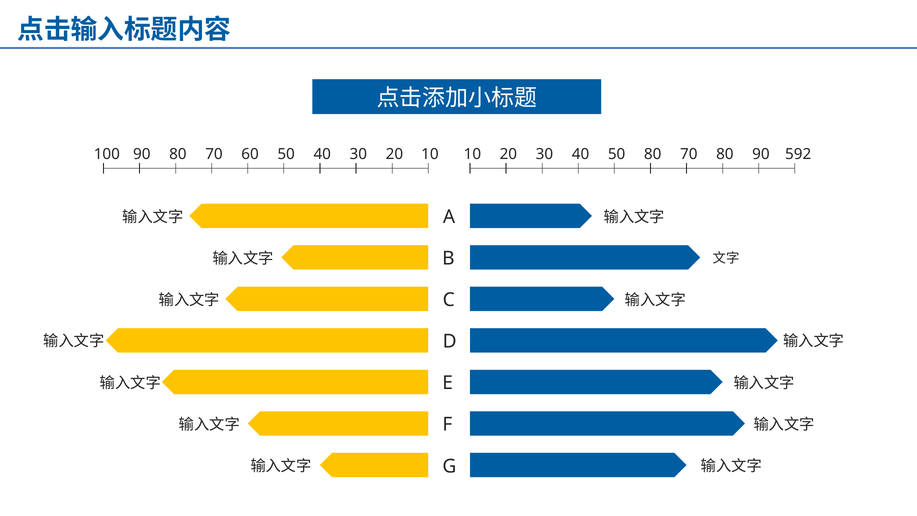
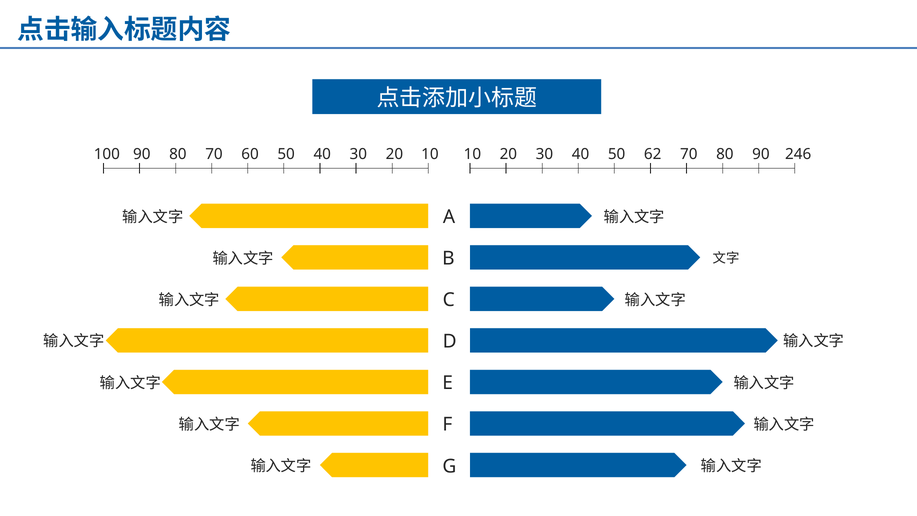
50 80: 80 -> 62 (653, 154)
592: 592 -> 246 (798, 154)
